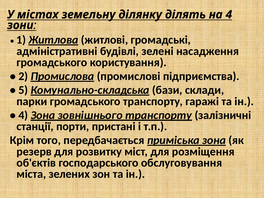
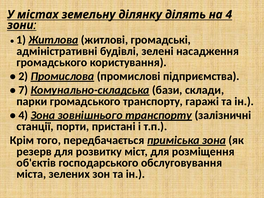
5: 5 -> 7 (23, 90)
